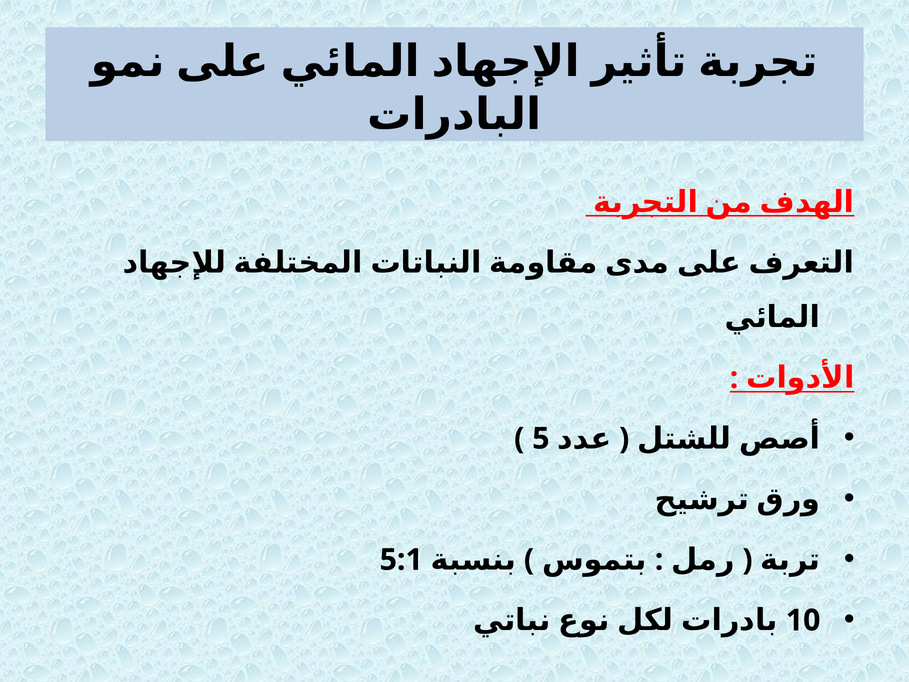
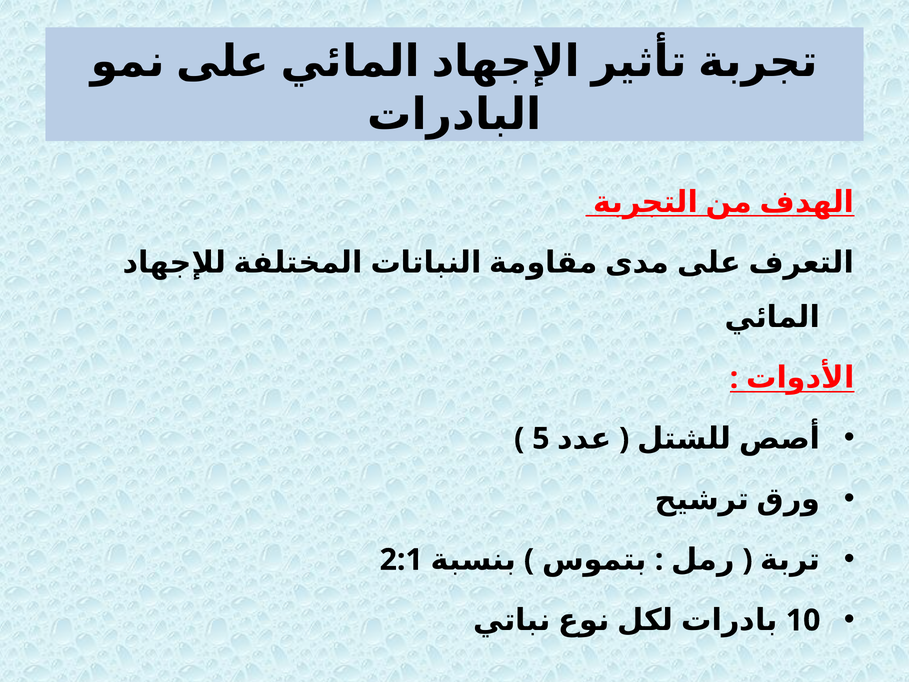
5:1: 5:1 -> 2:1 (401, 560)
